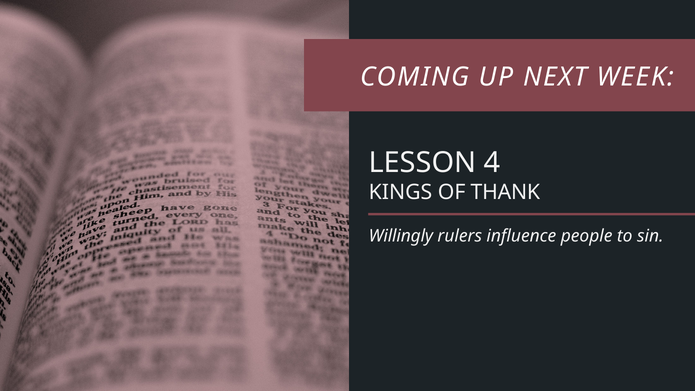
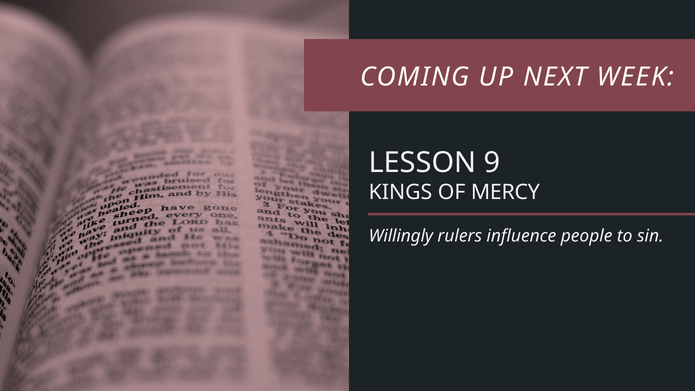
4: 4 -> 9 (492, 163)
THANK: THANK -> MERCY (505, 192)
